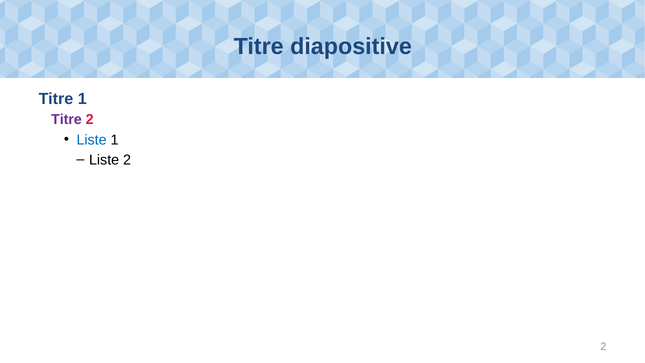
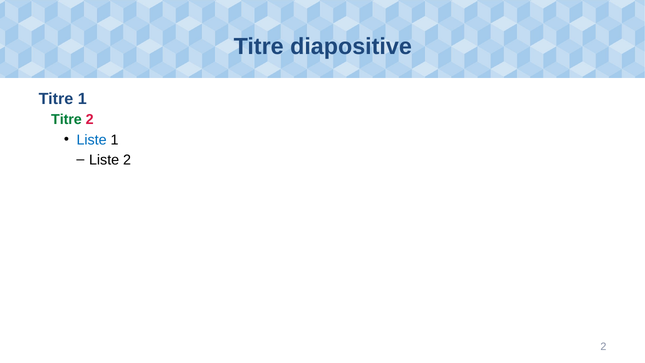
Titre colour: purple -> green (66, 120)
